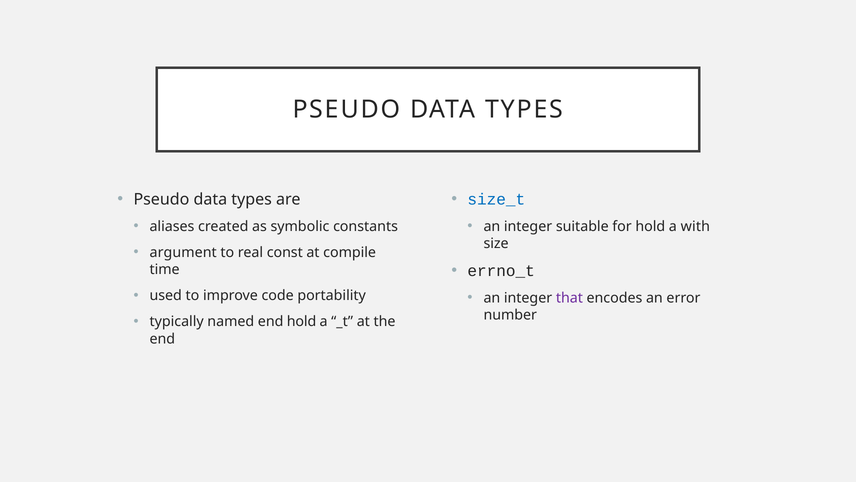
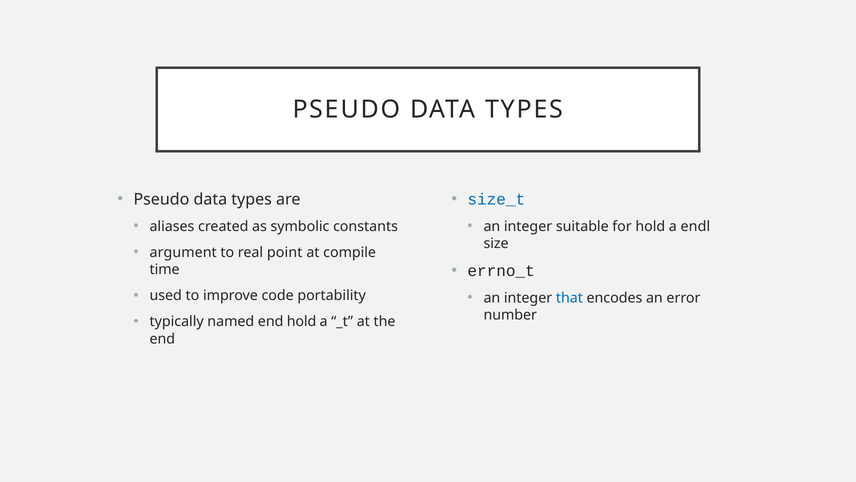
with: with -> endl (695, 226)
const: const -> point (285, 252)
that colour: purple -> blue (569, 297)
